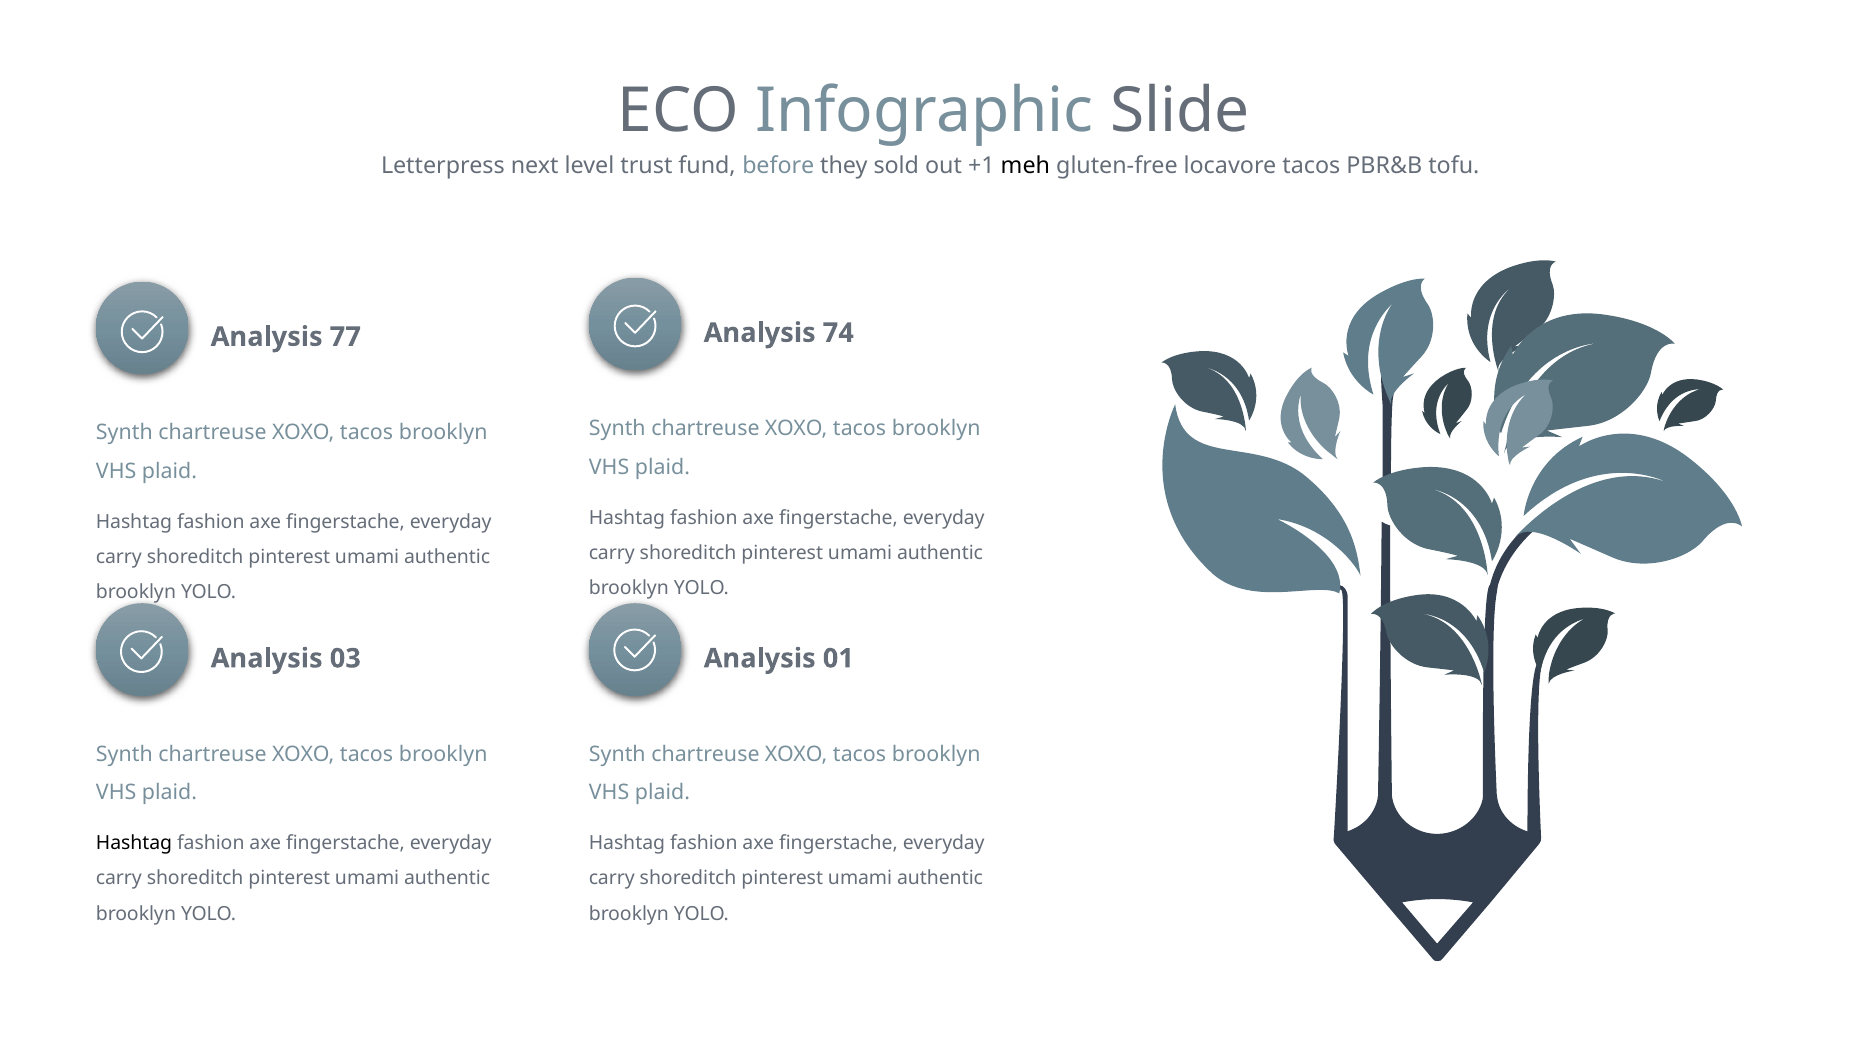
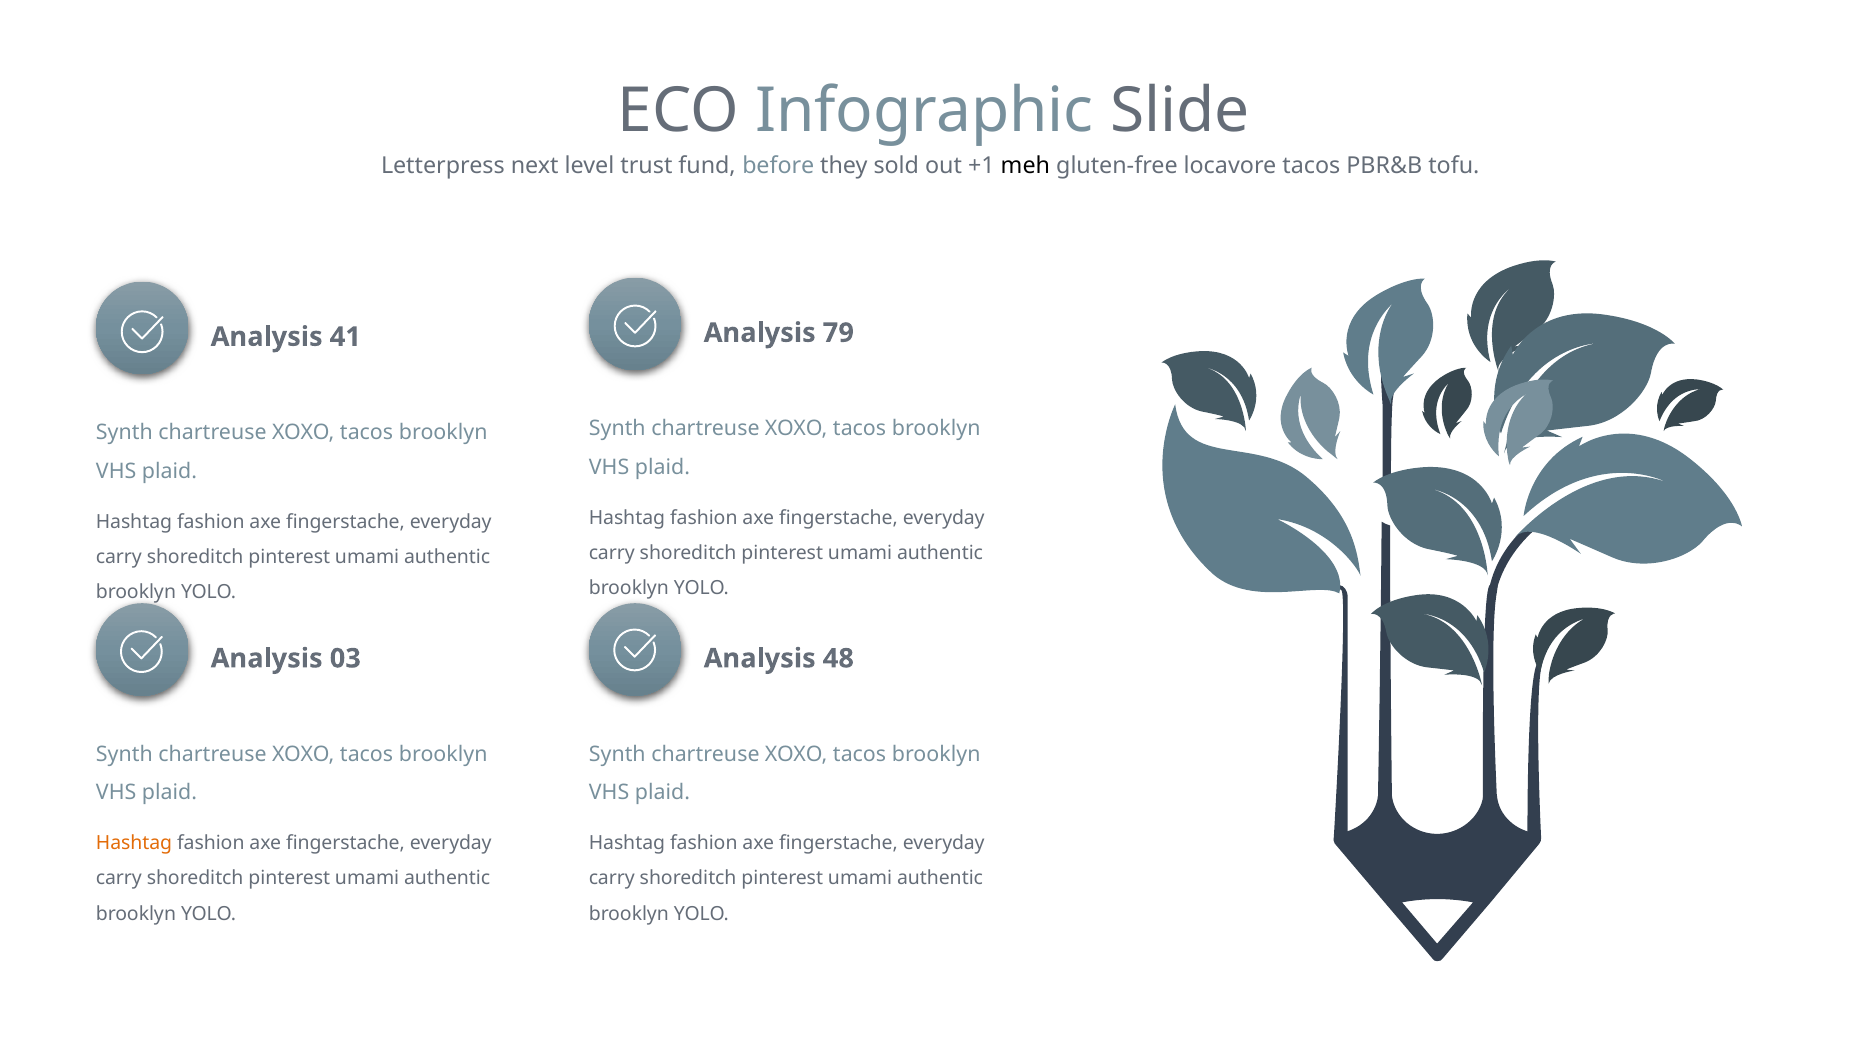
74: 74 -> 79 (838, 333)
77: 77 -> 41 (345, 337)
01: 01 -> 48 (838, 658)
Hashtag colour: black -> orange (134, 843)
